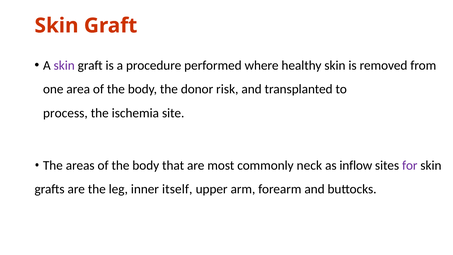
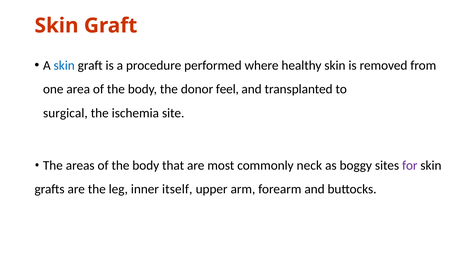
skin colour: purple -> blue (64, 65)
risk: risk -> feel (227, 89)
process: process -> surgical (65, 113)
inflow: inflow -> boggy (356, 165)
